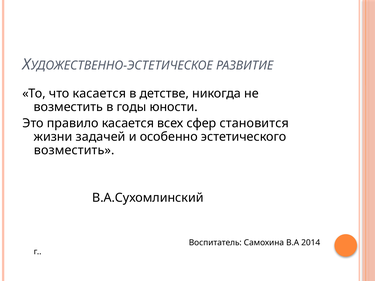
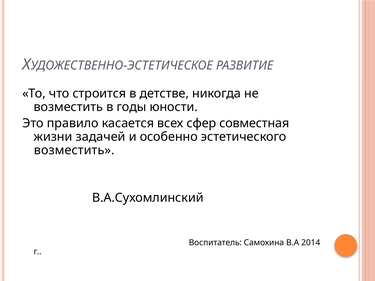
что касается: касается -> строится (99, 94)
становится: становится -> совместная (254, 123)
